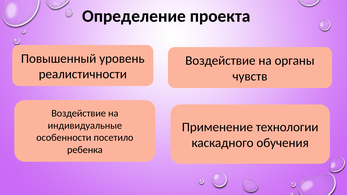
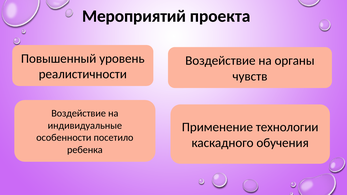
Определение: Определение -> Мероприятий (134, 16)
